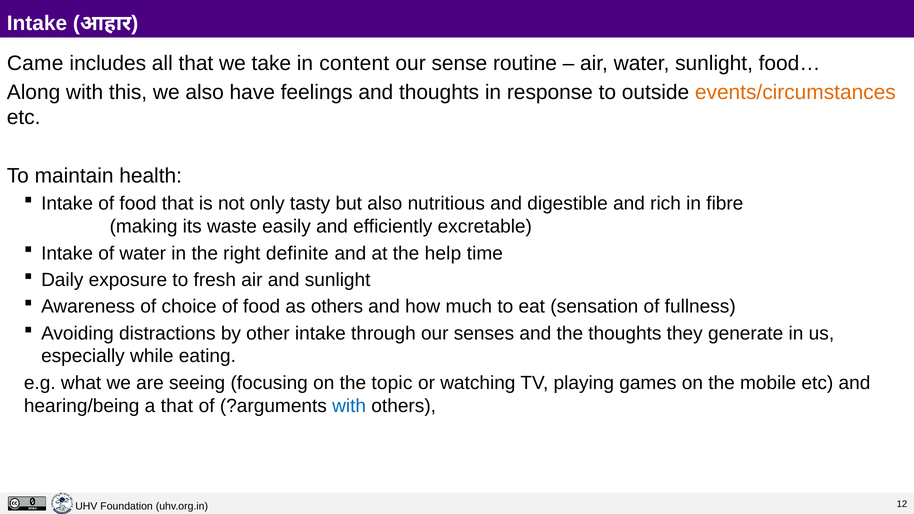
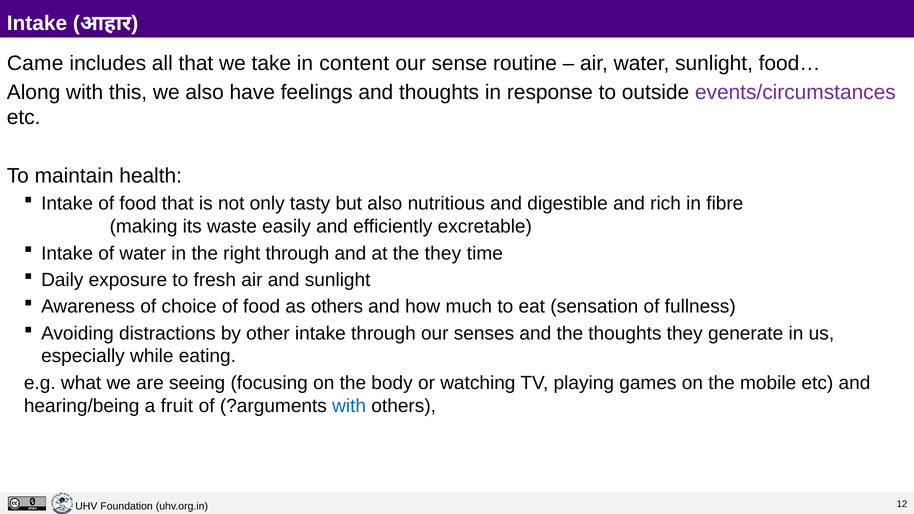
events/circumstances colour: orange -> purple (795, 92)
right definite: definite -> through (297, 253)
the help: help -> they (443, 253)
topic: topic -> body (392, 383)
a that: that -> fruit (177, 406)
